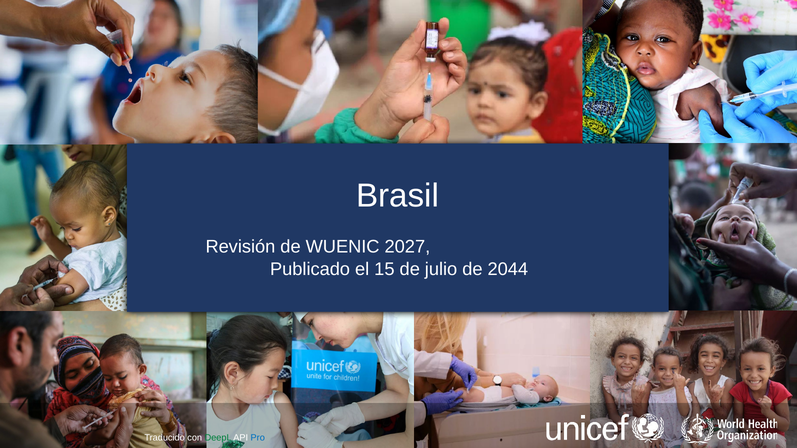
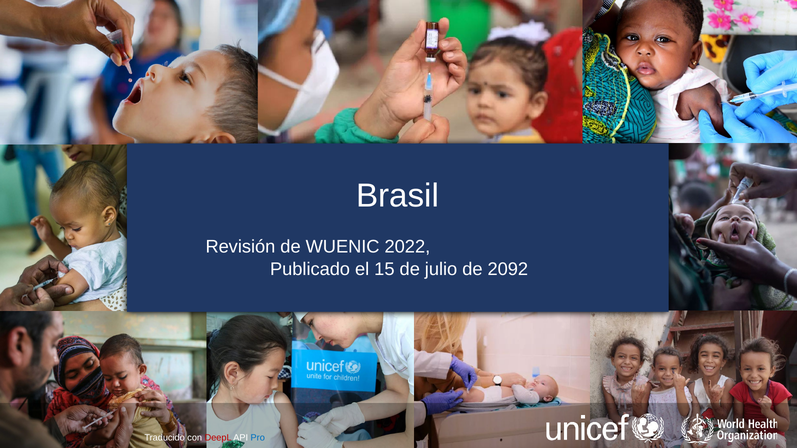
2027: 2027 -> 2022 (407, 247)
2044: 2044 -> 2092 (508, 269)
DeepL colour: green -> red (218, 438)
